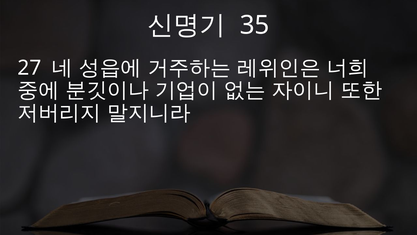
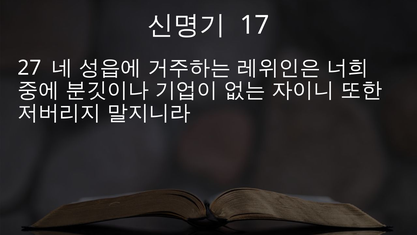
35: 35 -> 17 (255, 25)
